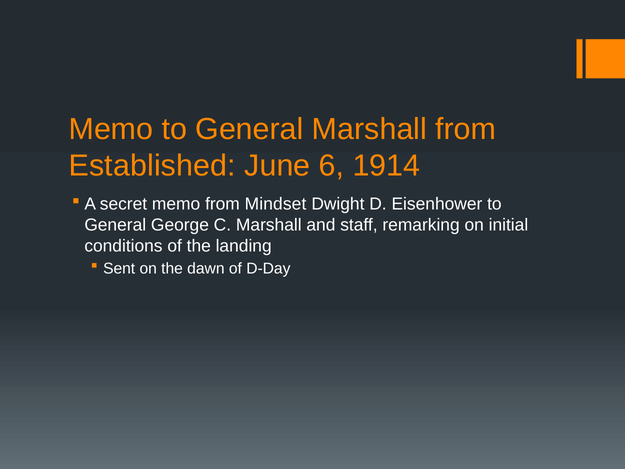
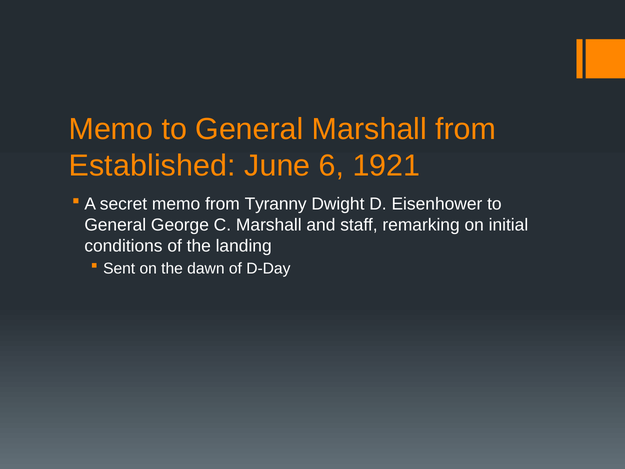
1914: 1914 -> 1921 (386, 166)
Mindset: Mindset -> Tyranny (276, 204)
